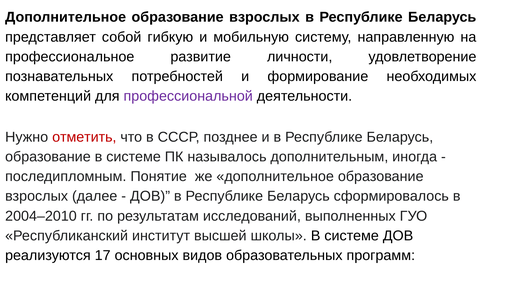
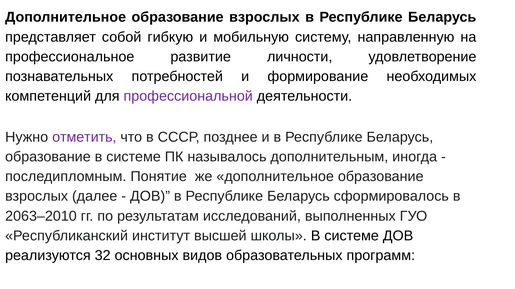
отметить colour: red -> purple (84, 137)
2004–2010: 2004–2010 -> 2063–2010 (41, 216)
17: 17 -> 32 (103, 256)
